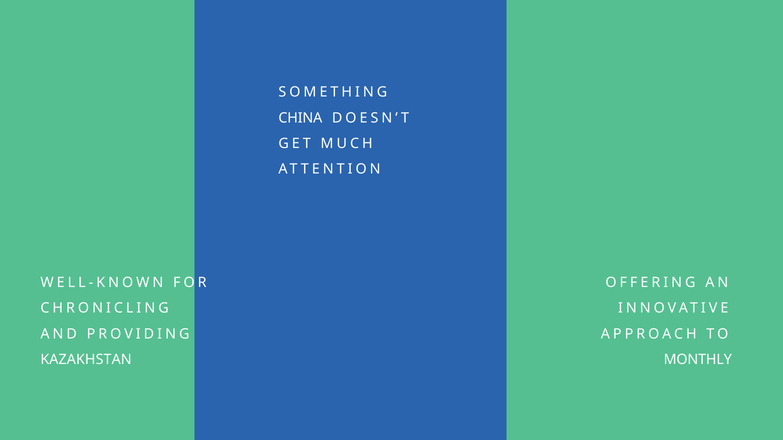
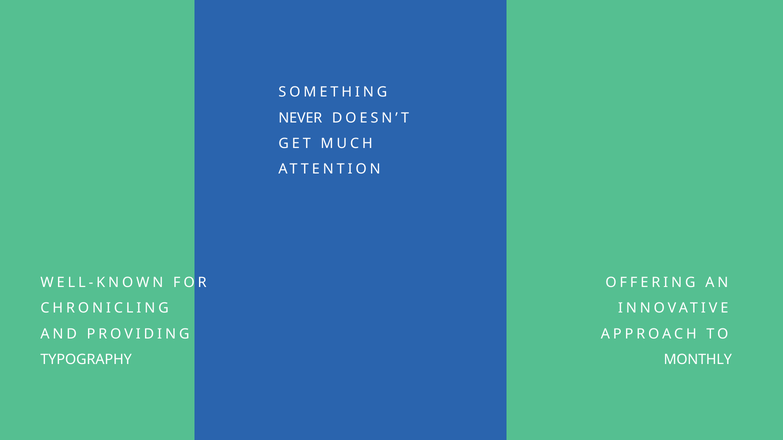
CHINA: CHINA -> NEVER (300, 118)
KAZAKHSTAN: KAZAKHSTAN -> TYPOGRAPHY (86, 360)
